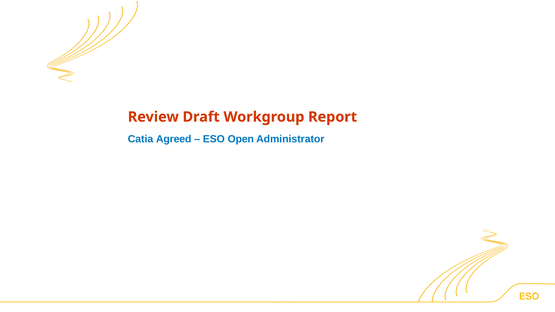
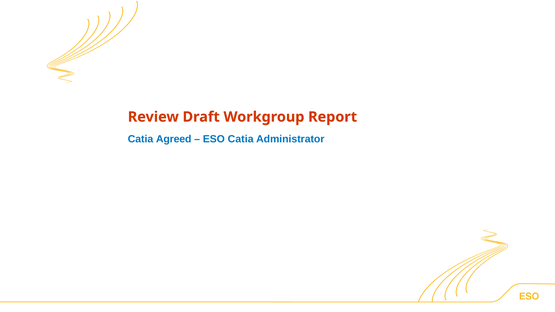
ESO Open: Open -> Catia (241, 139)
